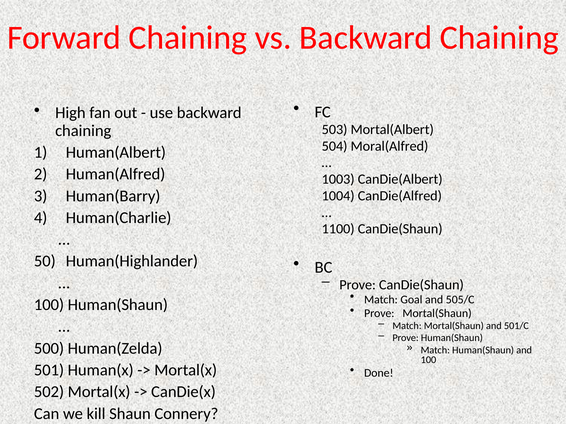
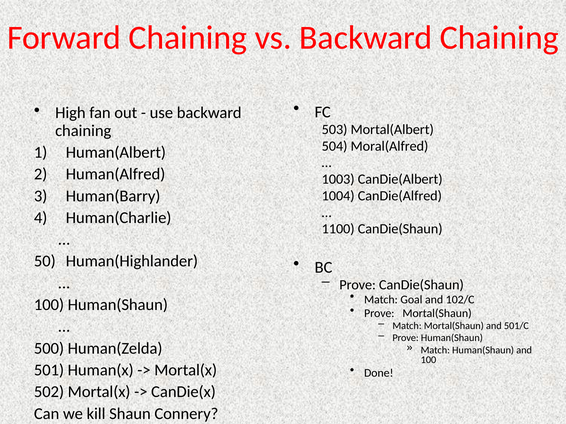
505/C: 505/C -> 102/C (460, 300)
